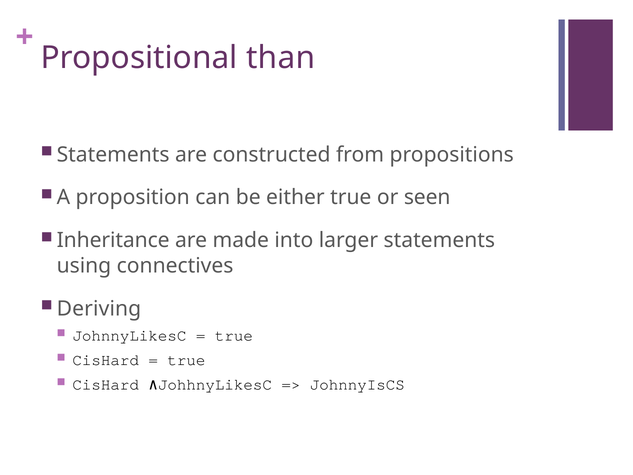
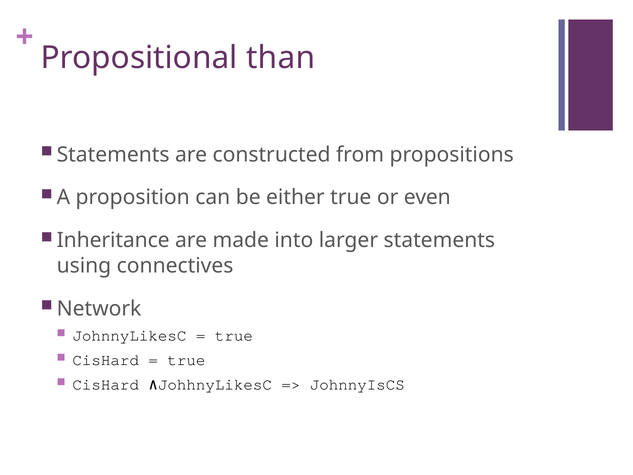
seen: seen -> even (427, 197)
Deriving: Deriving -> Network (99, 309)
